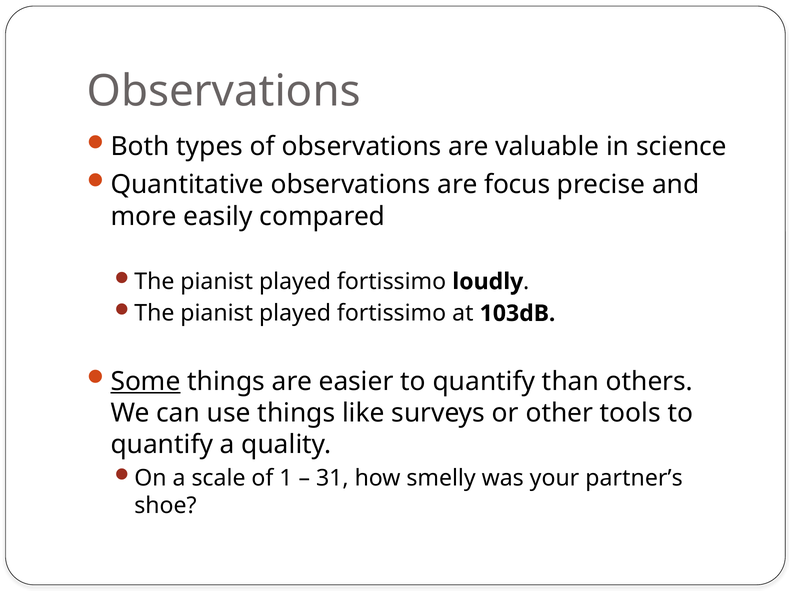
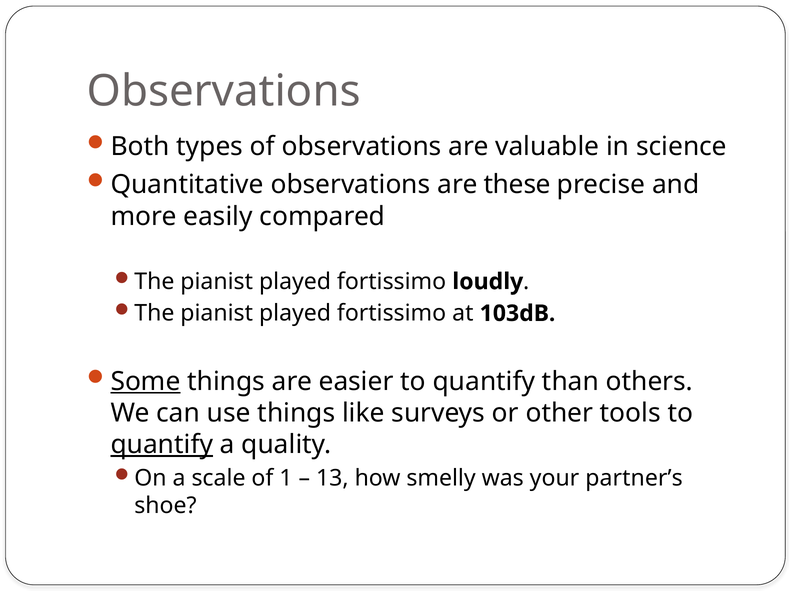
focus: focus -> these (517, 185)
quantify underline: none -> present (162, 445)
31: 31 -> 13 (332, 478)
